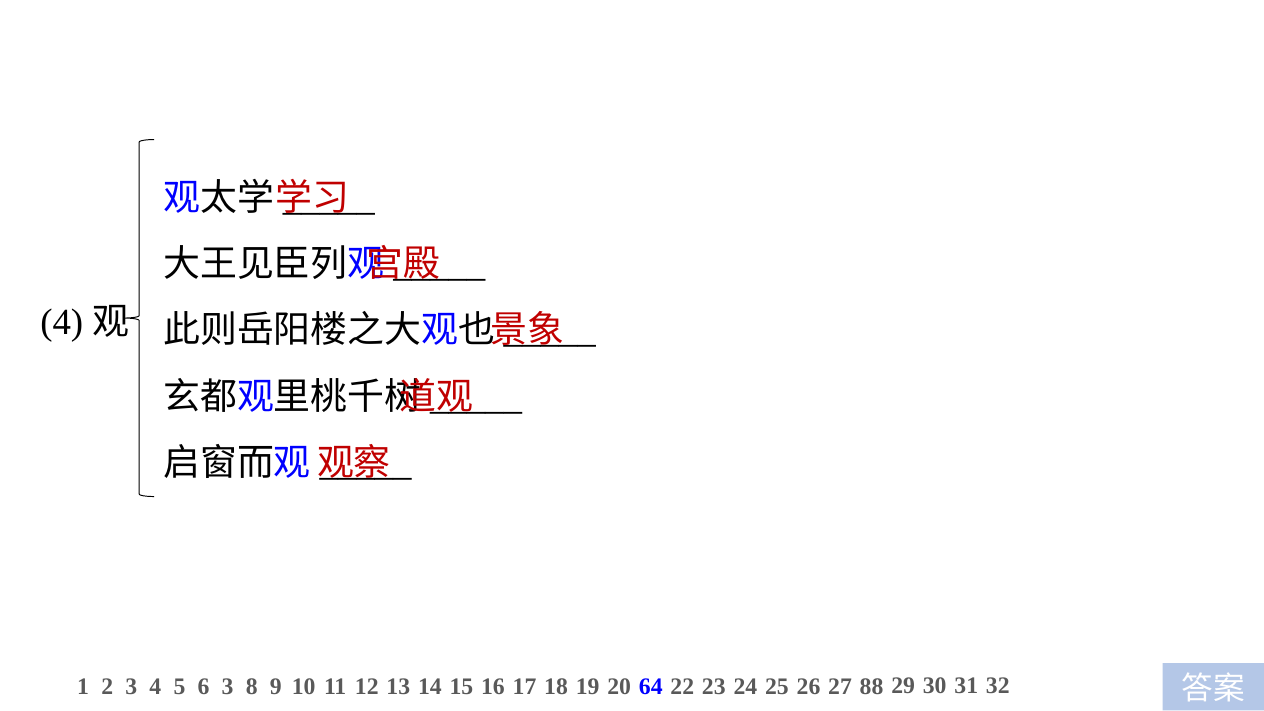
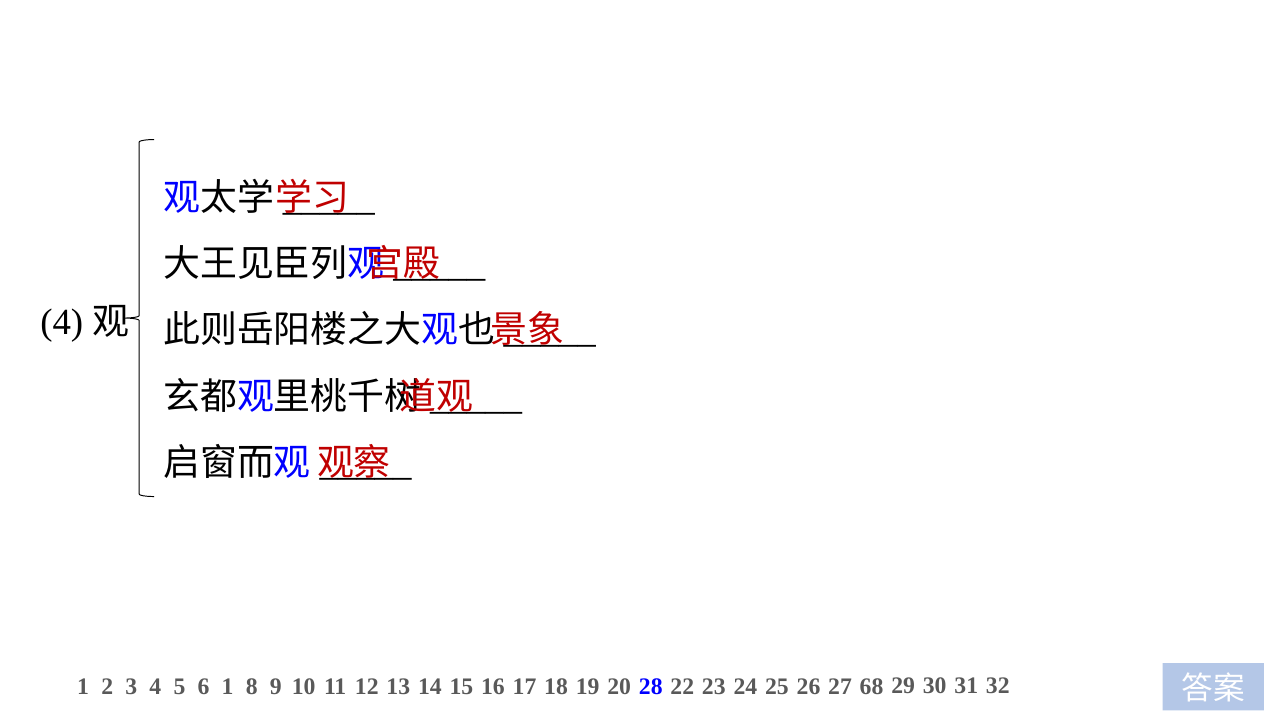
6 3: 3 -> 1 (228, 687)
64: 64 -> 28 (651, 687)
88: 88 -> 68 (872, 687)
